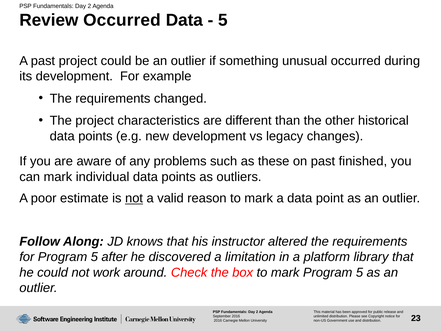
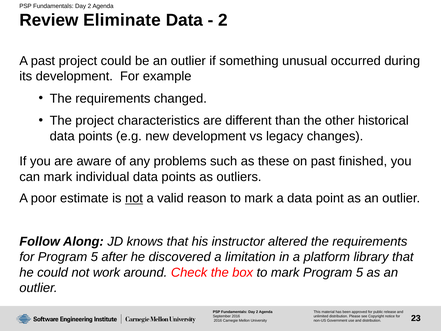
Review Occurred: Occurred -> Eliminate (122, 20)
5: 5 -> 2 (223, 20)
